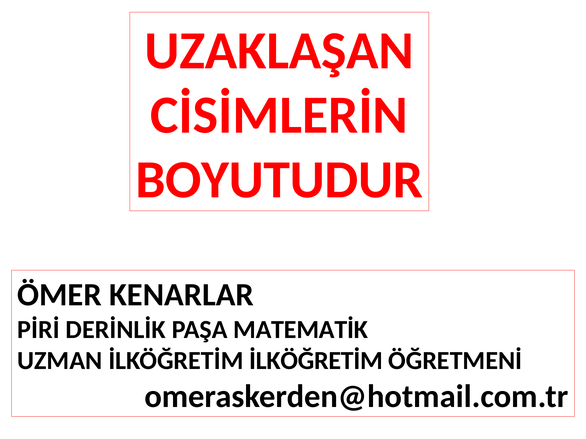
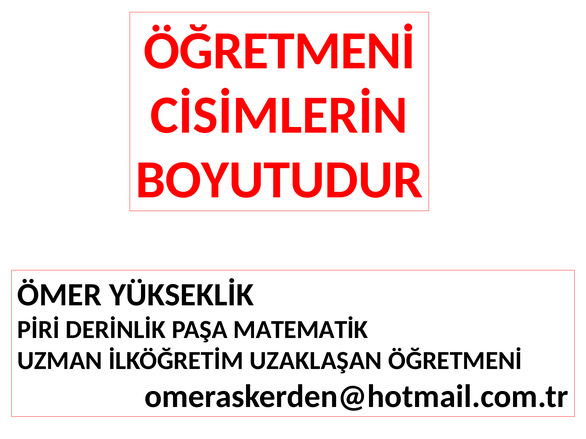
UZAKLAŞAN: UZAKLAŞAN -> ÖĞRETMENİ (279, 51)
KENARLAR: KENARLAR -> YÜKSEKLİK (181, 295)
İLKÖĞRETİM İLKÖĞRETİM: İLKÖĞRETİM -> UZAKLAŞAN (316, 361)
